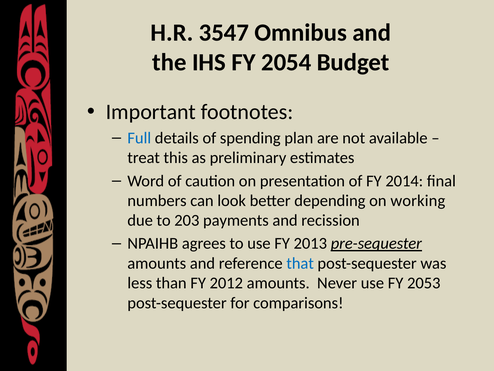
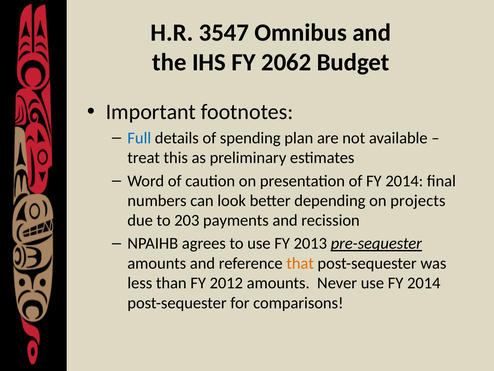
2054: 2054 -> 2062 (286, 62)
working: working -> projects (418, 200)
that colour: blue -> orange (300, 263)
use FY 2053: 2053 -> 2014 (424, 283)
